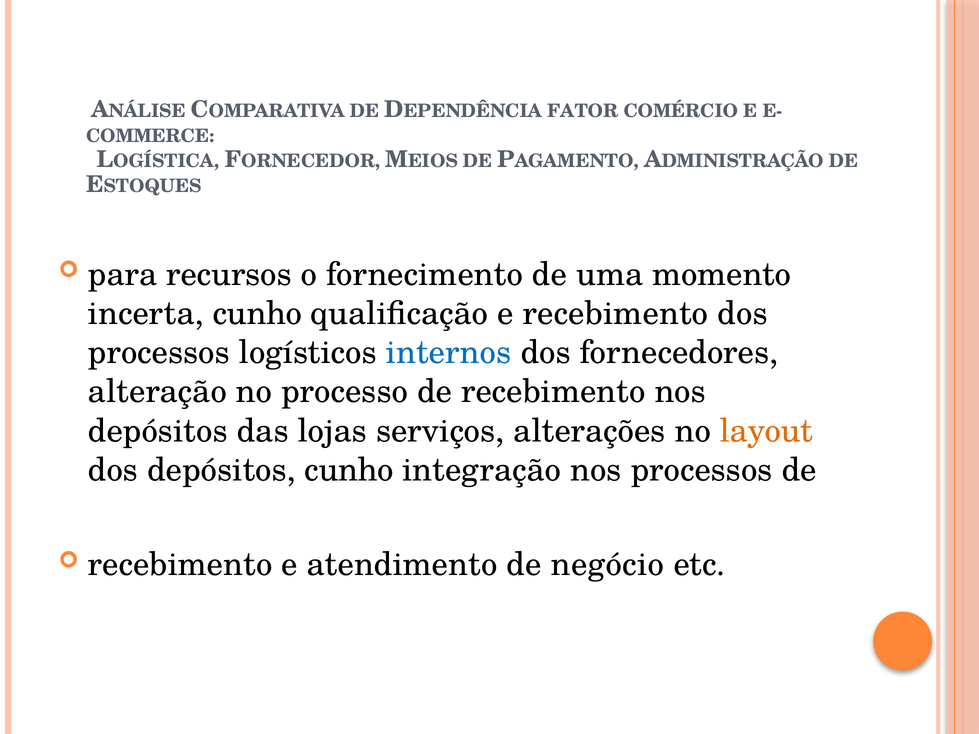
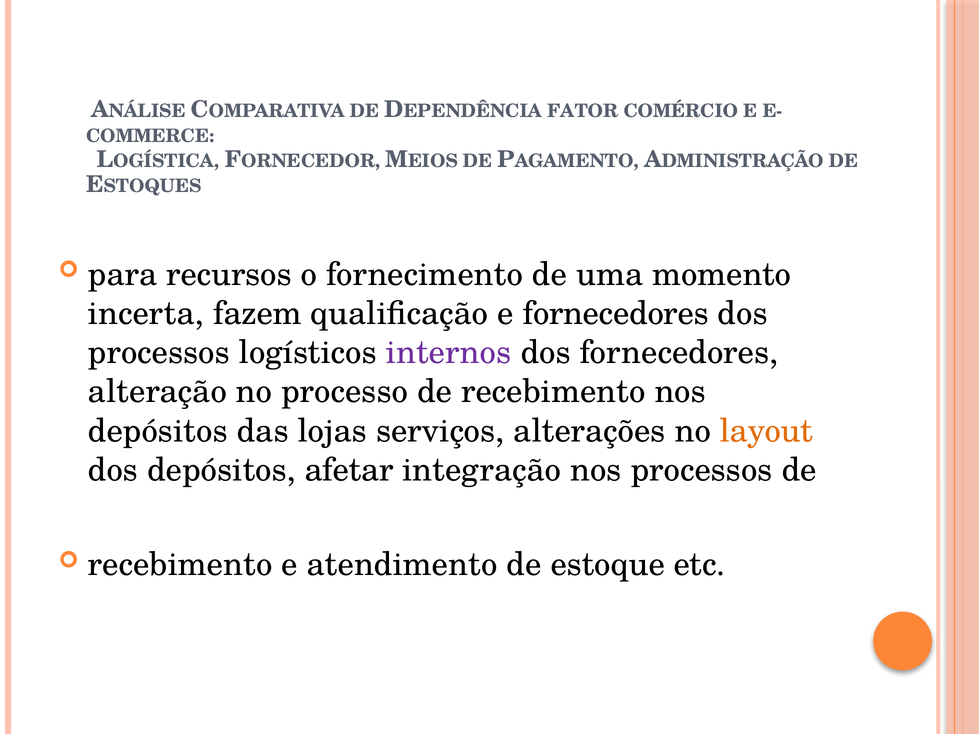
incerta cunho: cunho -> fazem (257, 313)
e recebimento: recebimento -> fornecedores (616, 313)
internos colour: blue -> purple (449, 353)
depósitos cunho: cunho -> afetar (349, 470)
negócio: negócio -> estoque (608, 565)
